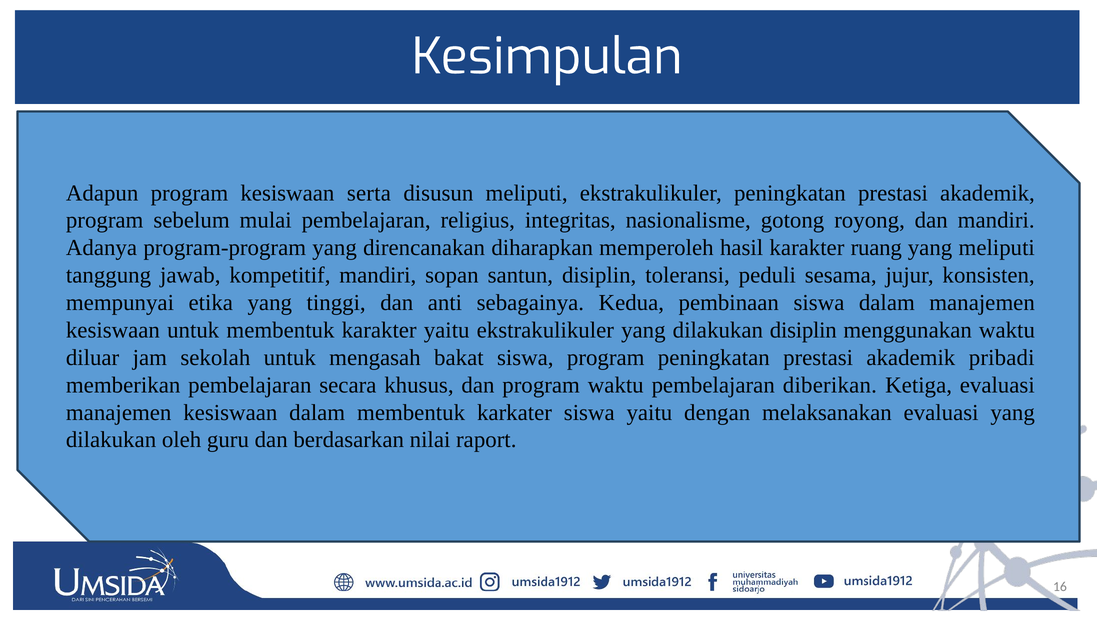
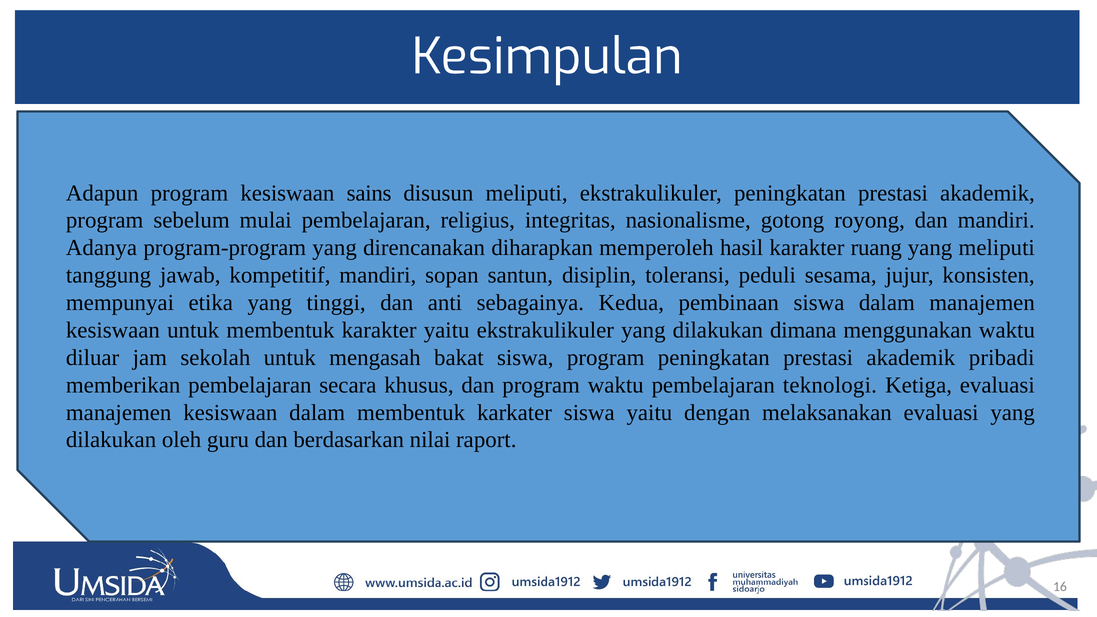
serta: serta -> sains (369, 193)
dilakukan disiplin: disiplin -> dimana (803, 330)
diberikan: diberikan -> teknologi (830, 385)
